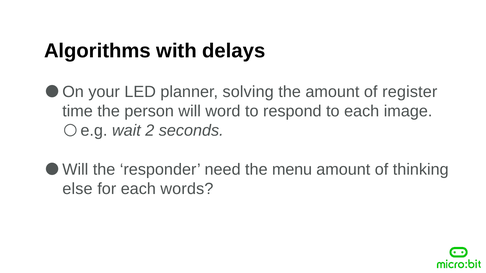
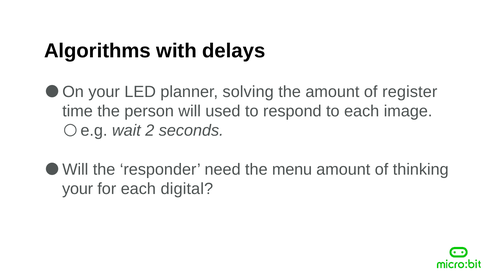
word: word -> used (223, 111)
else: else -> your (78, 189)
words: words -> digital (187, 189)
